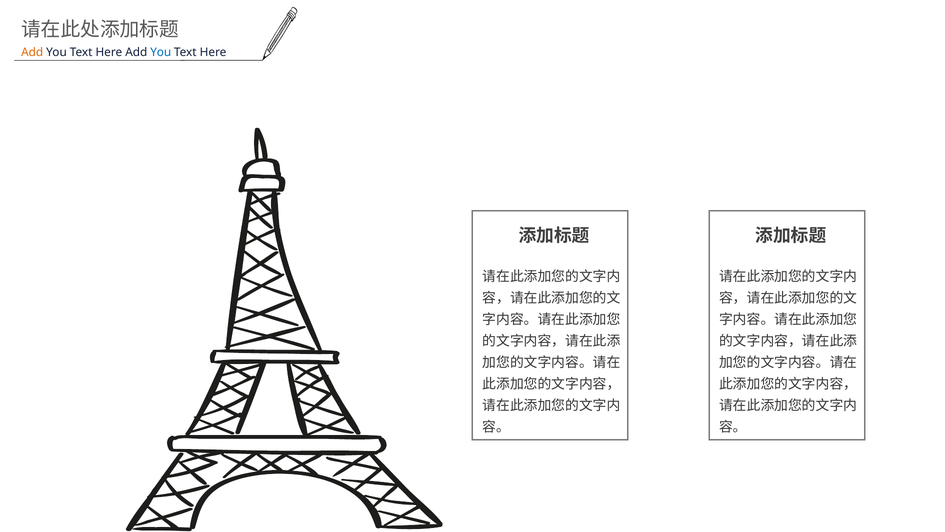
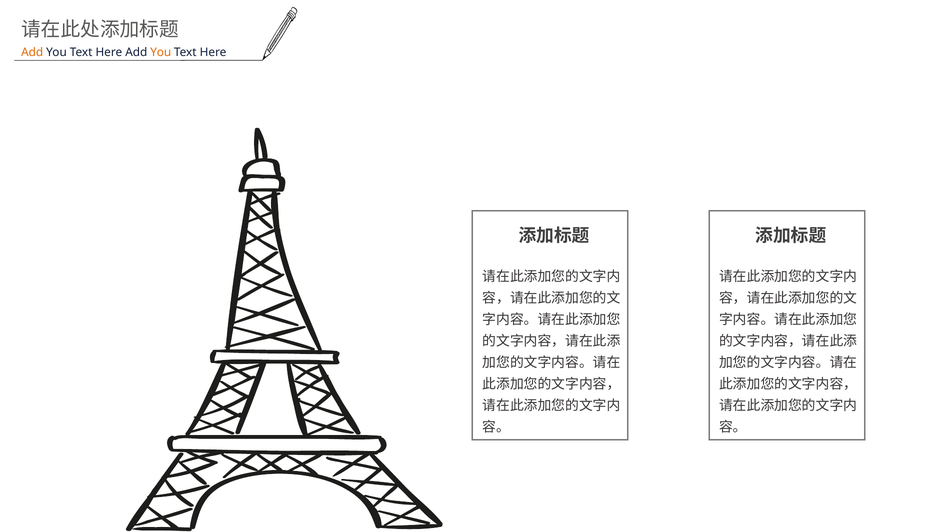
You colour: blue -> orange (161, 52)
